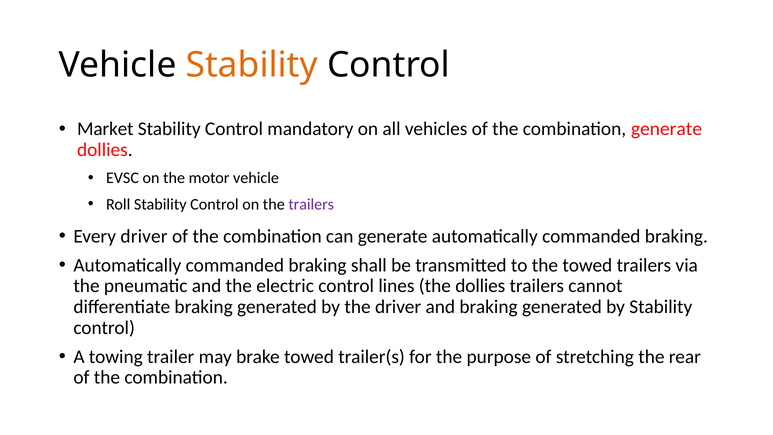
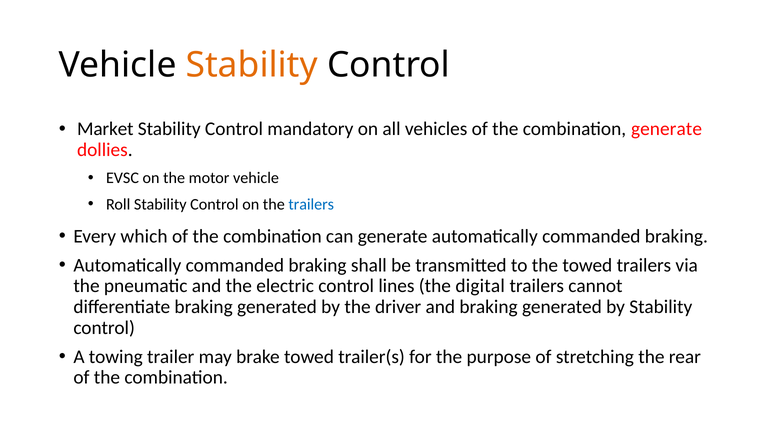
trailers colour: purple -> blue (311, 204)
Every driver: driver -> which (144, 236)
the dollies: dollies -> digital (480, 286)
